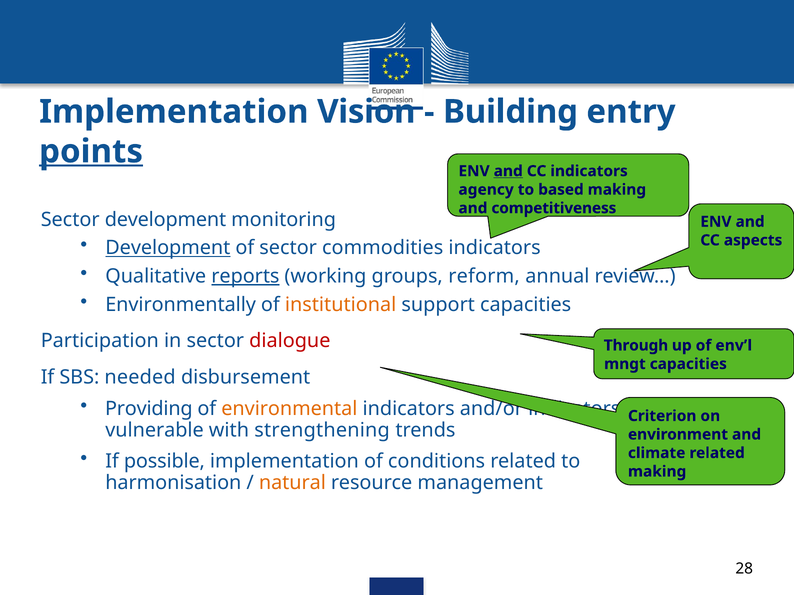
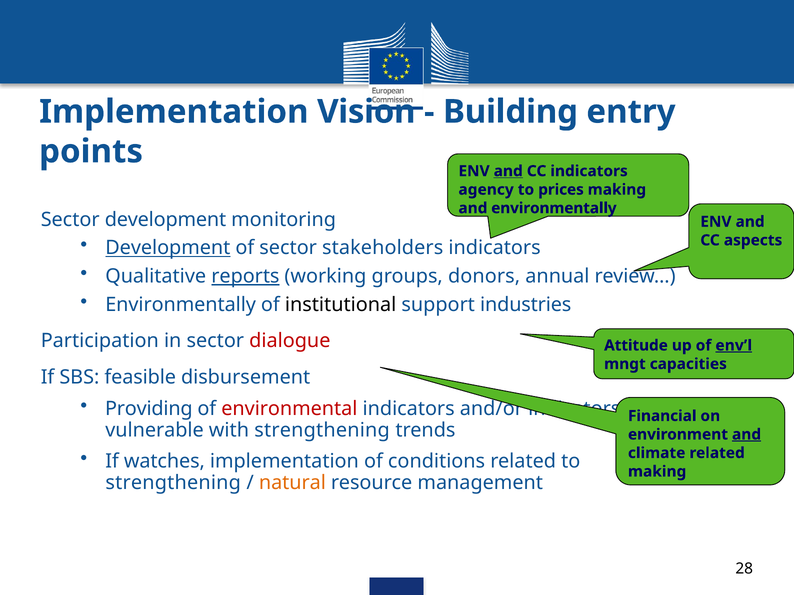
points underline: present -> none (91, 152)
based: based -> prices (561, 190)
and competitiveness: competitiveness -> environmentally (554, 208)
commodities: commodities -> stakeholders (383, 248)
reform: reform -> donors (484, 276)
institutional colour: orange -> black (341, 305)
support capacities: capacities -> industries (526, 305)
Through: Through -> Attitude (636, 346)
env’l underline: none -> present (734, 346)
needed: needed -> feasible (140, 378)
environmental colour: orange -> red (289, 409)
Criterion: Criterion -> Financial (662, 416)
and underline: none -> present (747, 435)
possible: possible -> watches (164, 462)
harmonisation: harmonisation -> strengthening (173, 483)
